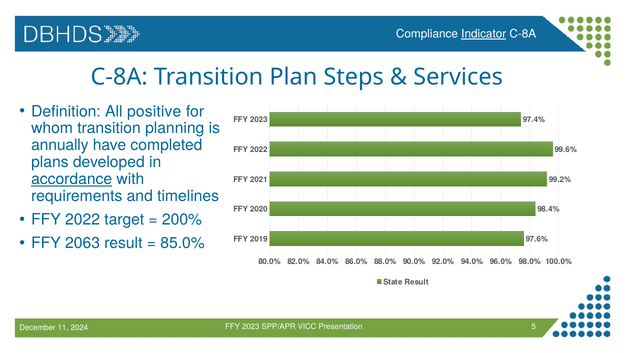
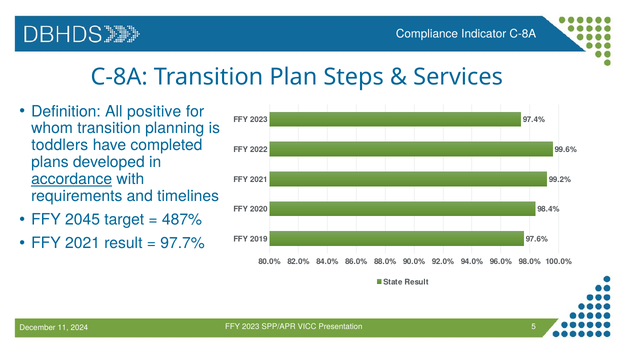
Indicator underline: present -> none (484, 34)
annually: annually -> toddlers (60, 145)
2022: 2022 -> 2045 (83, 219)
200%: 200% -> 487% (182, 219)
2063: 2063 -> 2021 (83, 243)
85.0%: 85.0% -> 97.7% (183, 243)
